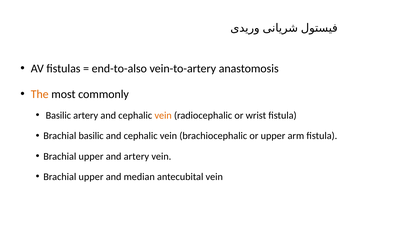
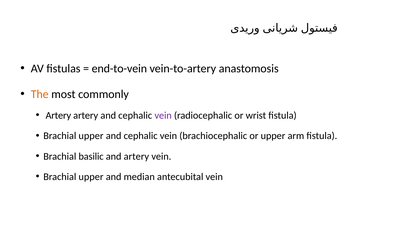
end-to-also: end-to-also -> end-to-vein (119, 69)
Basilic: Basilic -> Artery (58, 115)
vein colour: orange -> purple (163, 115)
basilic: basilic -> upper (91, 136)
upper: upper -> basilic (91, 156)
